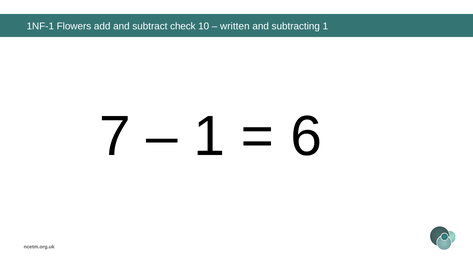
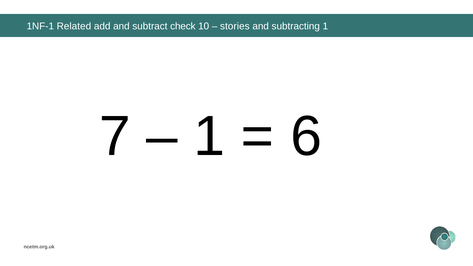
Flowers: Flowers -> Related (74, 26)
written: written -> stories (235, 26)
